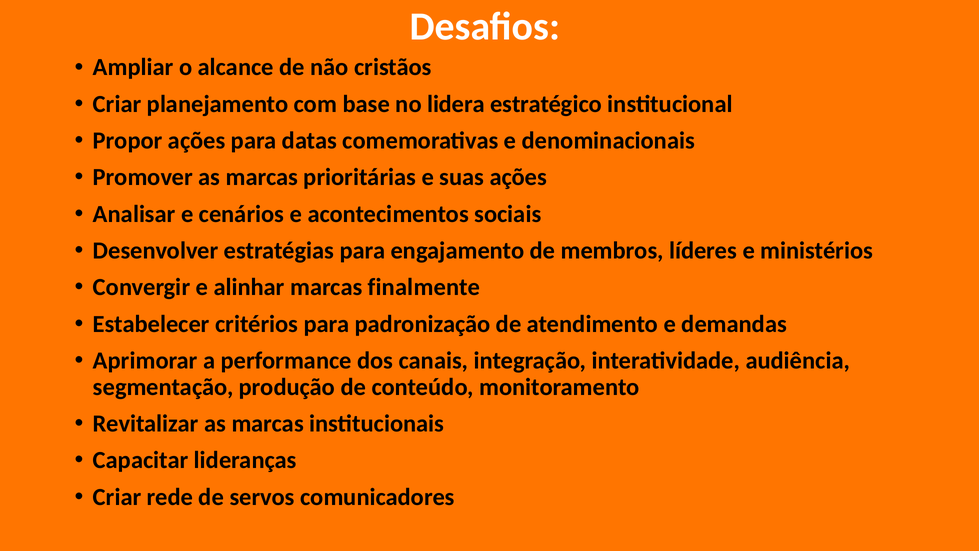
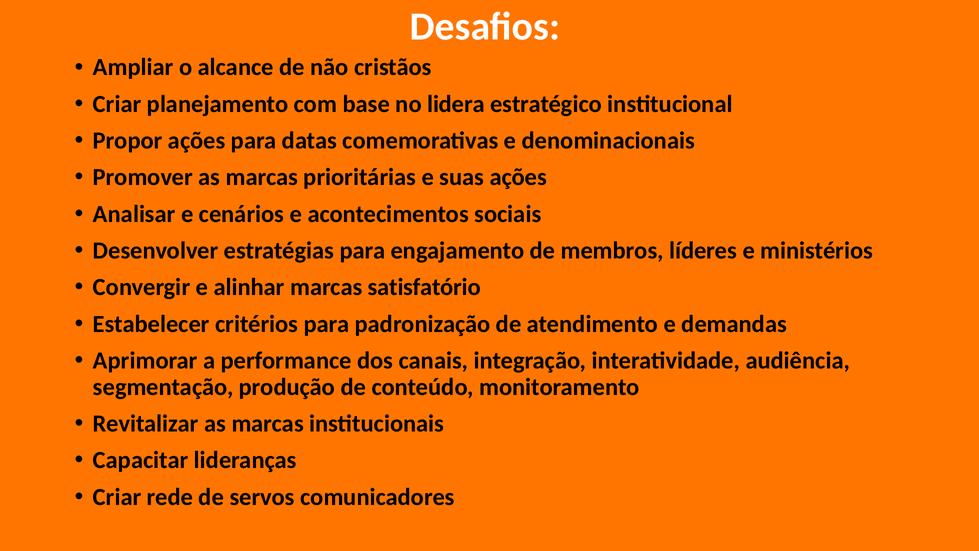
finalmente: finalmente -> satisfatório (424, 287)
